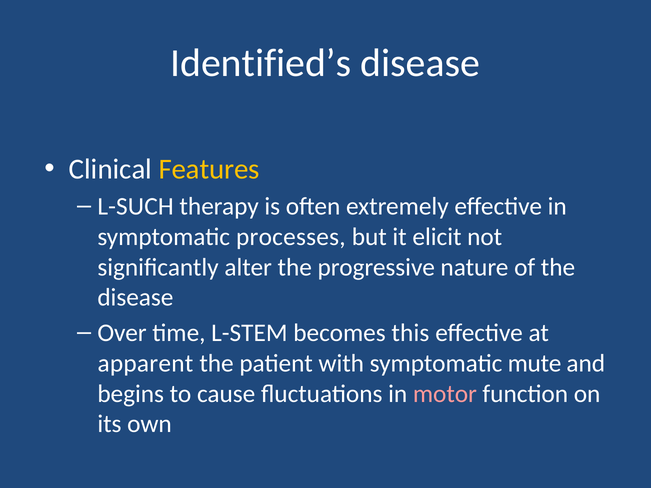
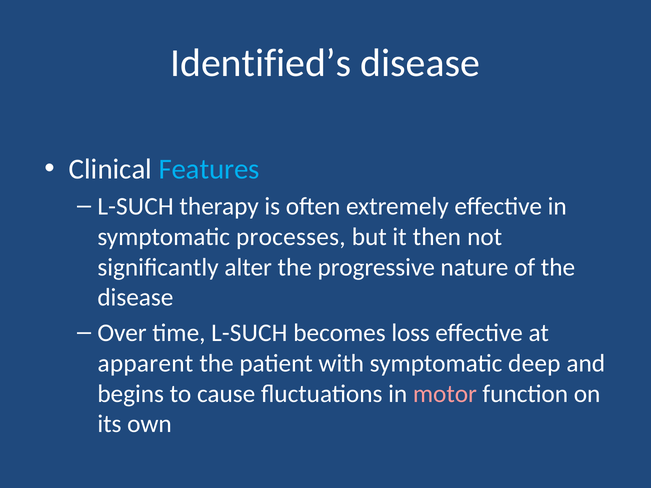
Features colour: yellow -> light blue (209, 169)
elicit: elicit -> then (437, 237)
time L-STEM: L-STEM -> L-SUCH (249, 333)
this: this -> loss (411, 333)
mute: mute -> deep (534, 364)
